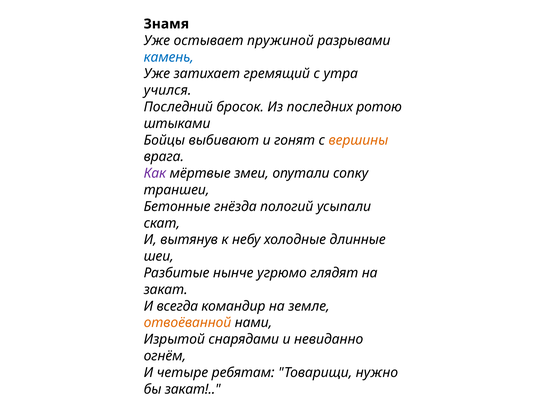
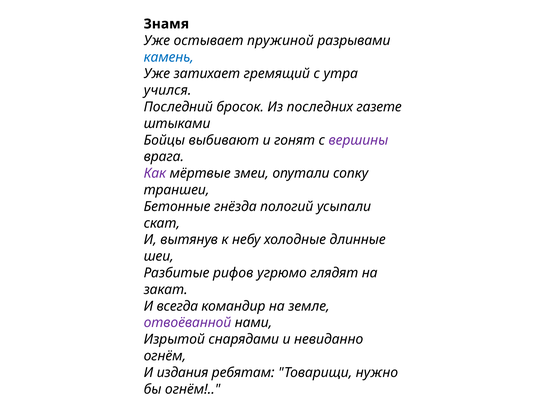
ротою: ротою -> газете (379, 107)
вершины colour: orange -> purple (358, 140)
нынче: нынче -> рифов (233, 273)
отвоёванной colour: orange -> purple (187, 323)
четыре: четыре -> издания (183, 372)
бы закат: закат -> огнём (193, 389)
